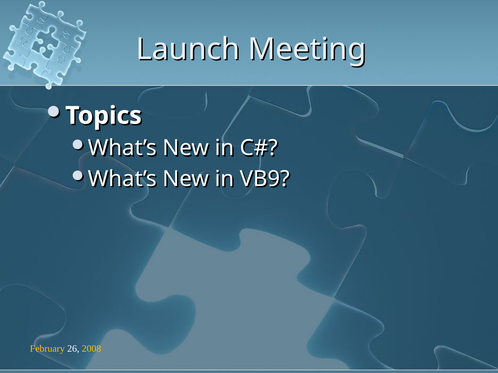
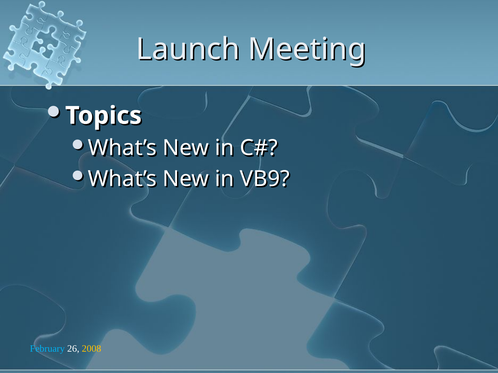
February colour: yellow -> light blue (47, 349)
